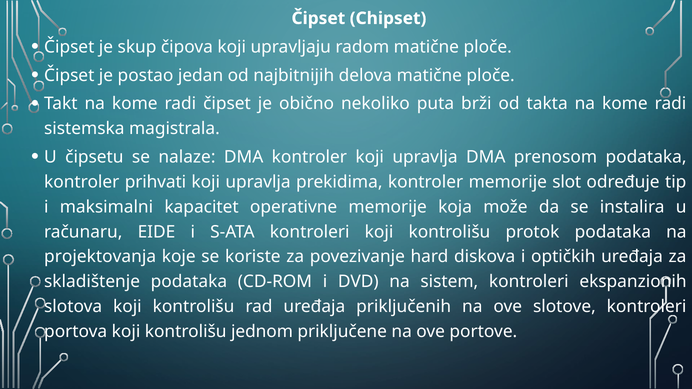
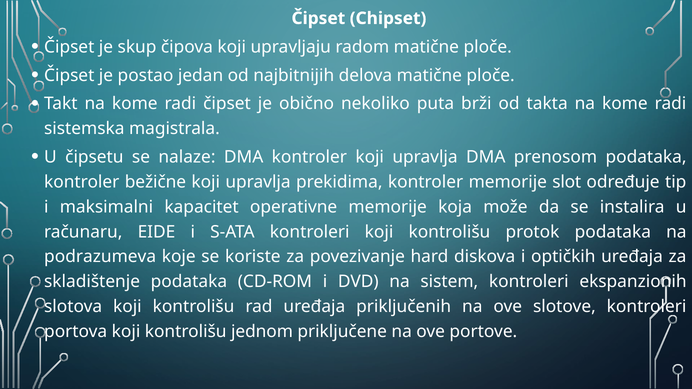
prihvati: prihvati -> bežične (155, 182)
projektovanja: projektovanja -> podrazumeva (100, 257)
